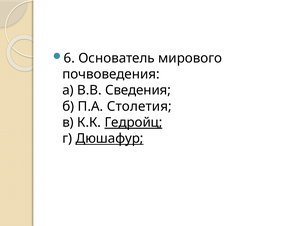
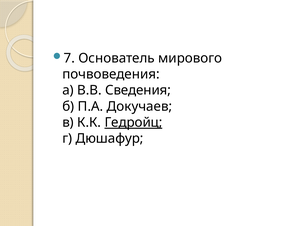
6: 6 -> 7 (69, 58)
Столетия: Столетия -> Докучаев (139, 106)
Дюшафур underline: present -> none (110, 138)
